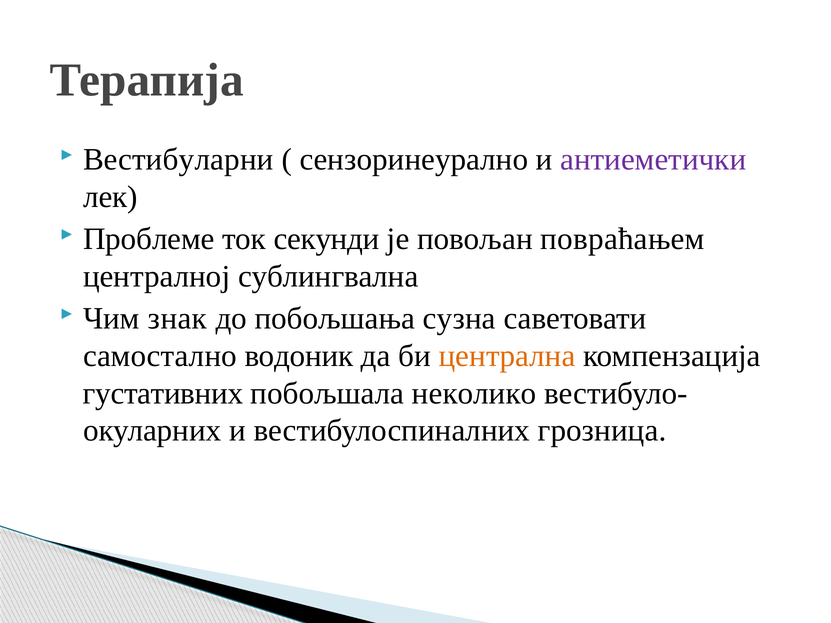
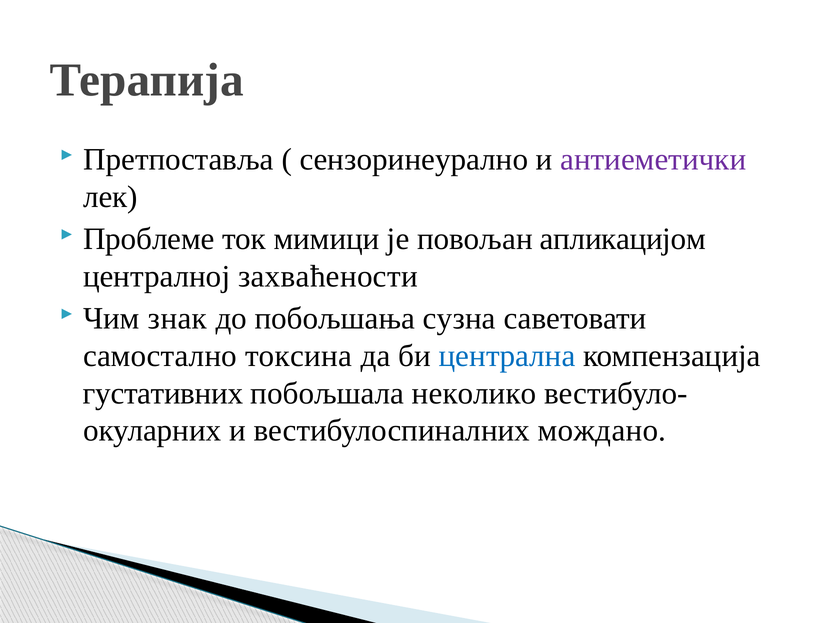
Вестибуларни: Вестибуларни -> Претпоставља (178, 160)
секунди: секунди -> мимици (327, 239)
повраћањем: повраћањем -> апликацијом (623, 239)
сублингвална: сублингвална -> захваћености (328, 277)
водоник: водоник -> токсина (299, 356)
централна colour: orange -> blue (507, 356)
грозница: грозница -> мождано (602, 431)
